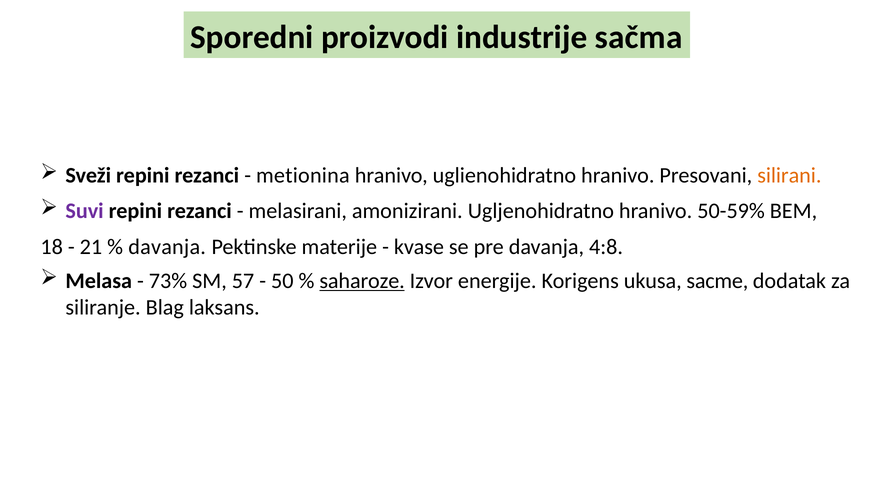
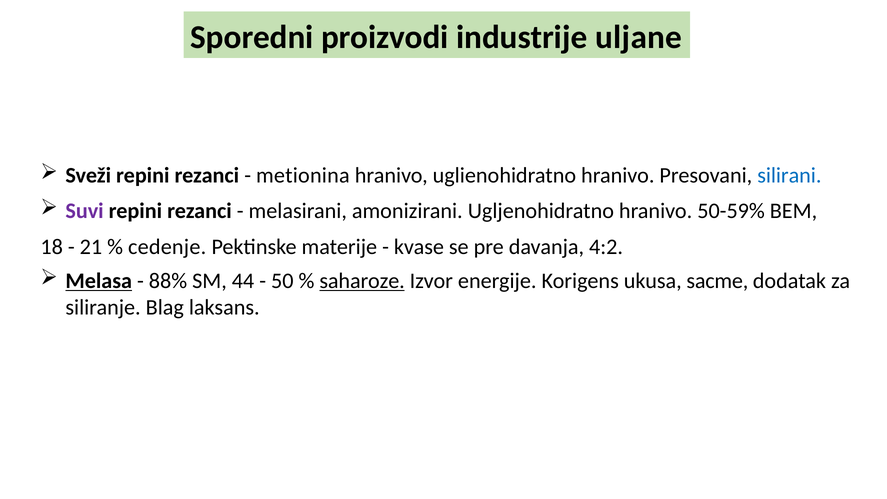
sačma: sačma -> uljane (639, 37)
silirani colour: orange -> blue (789, 175)
davanja: davanja -> cedenje (167, 247)
4:8: 4:8 -> 4:2 (606, 247)
Melasa underline: none -> present (99, 281)
73%: 73% -> 88% (168, 281)
57: 57 -> 44 (243, 281)
